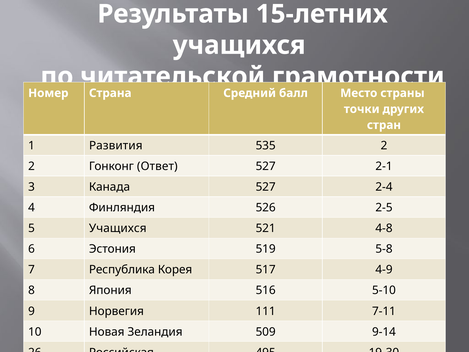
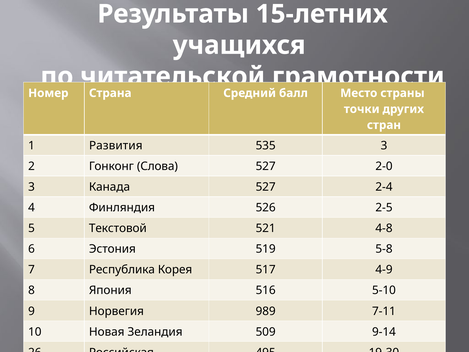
535 2: 2 -> 3 (384, 146)
Ответ: Ответ -> Слова (157, 166)
2-1: 2-1 -> 2-0 (384, 166)
5 Учащихся: Учащихся -> Текстовой (118, 228)
111: 111 -> 989 (266, 311)
